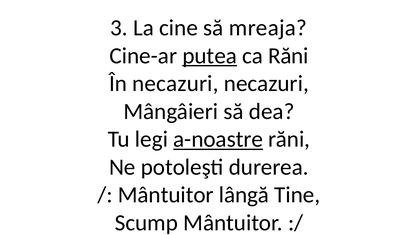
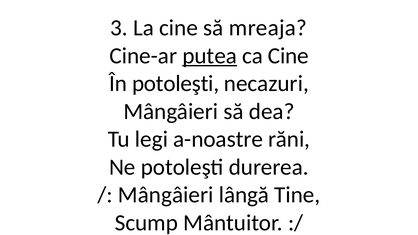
ca Răni: Răni -> Cine (288, 56)
În necazuri: necazuri -> potoleşti (176, 84)
a-noastre underline: present -> none (218, 139)
Mântuitor: Mântuitor -> Mângâieri (166, 195)
